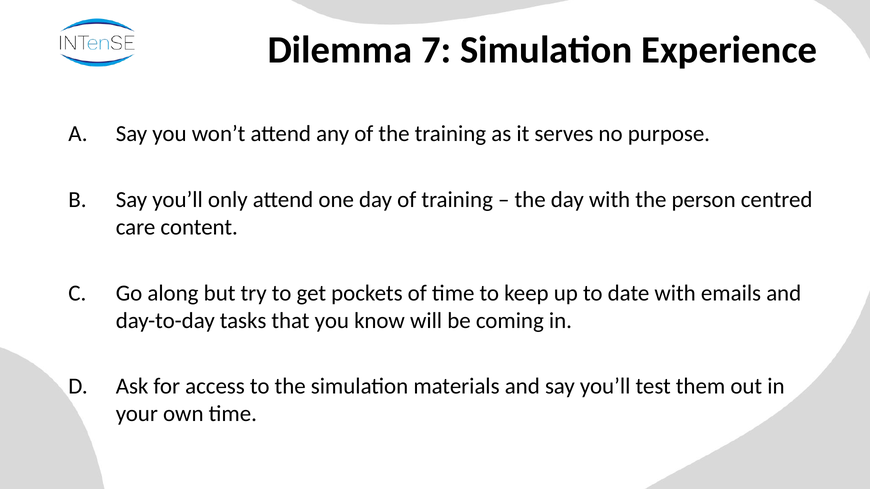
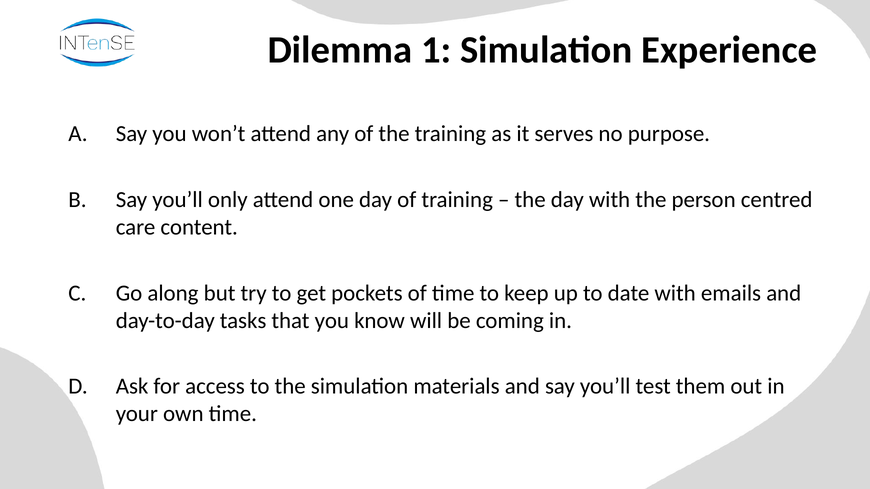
7: 7 -> 1 (436, 50)
